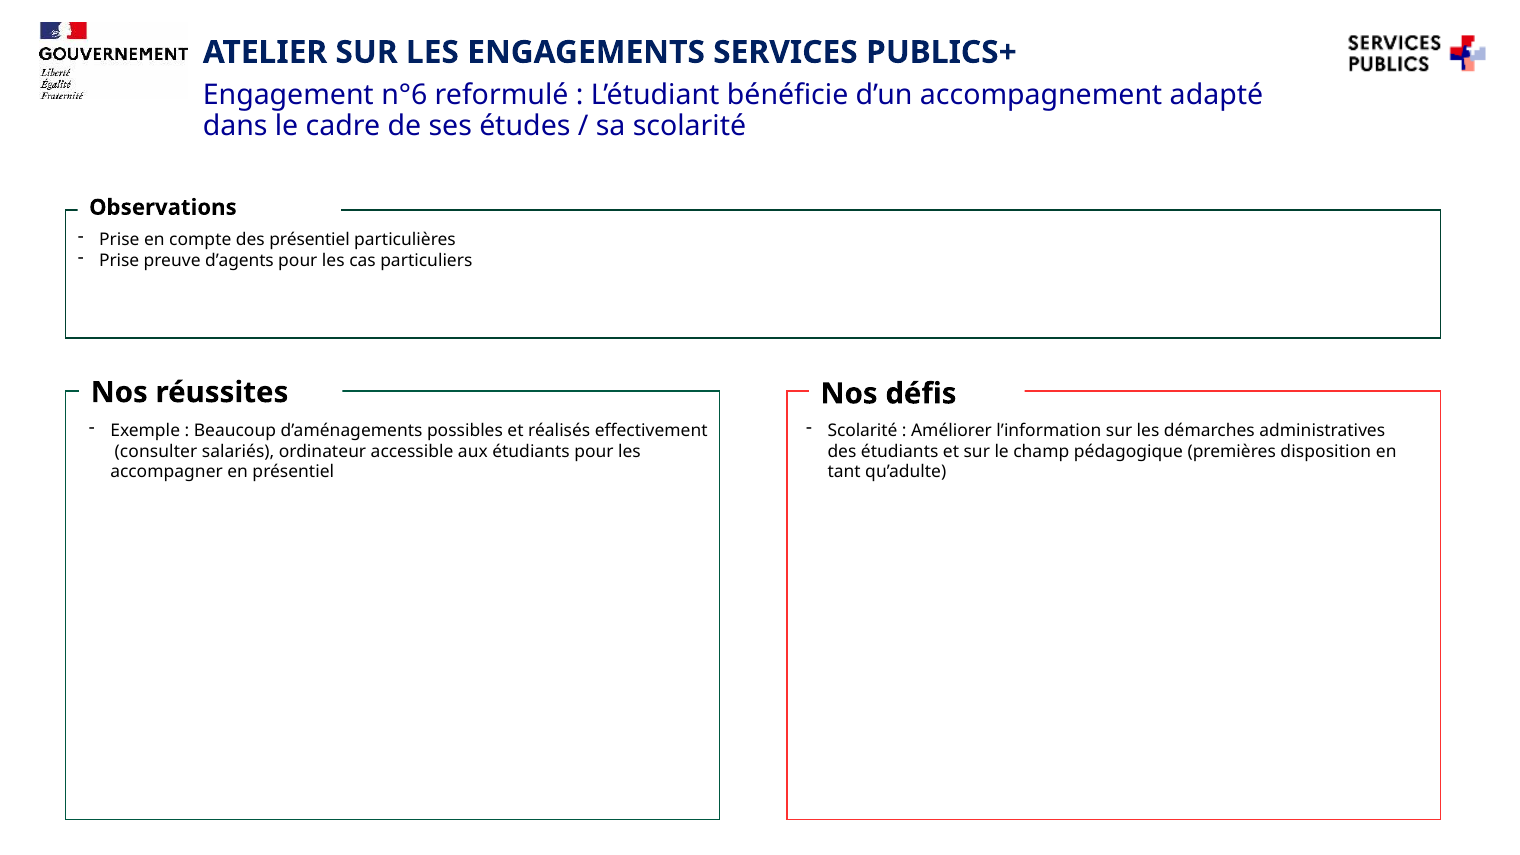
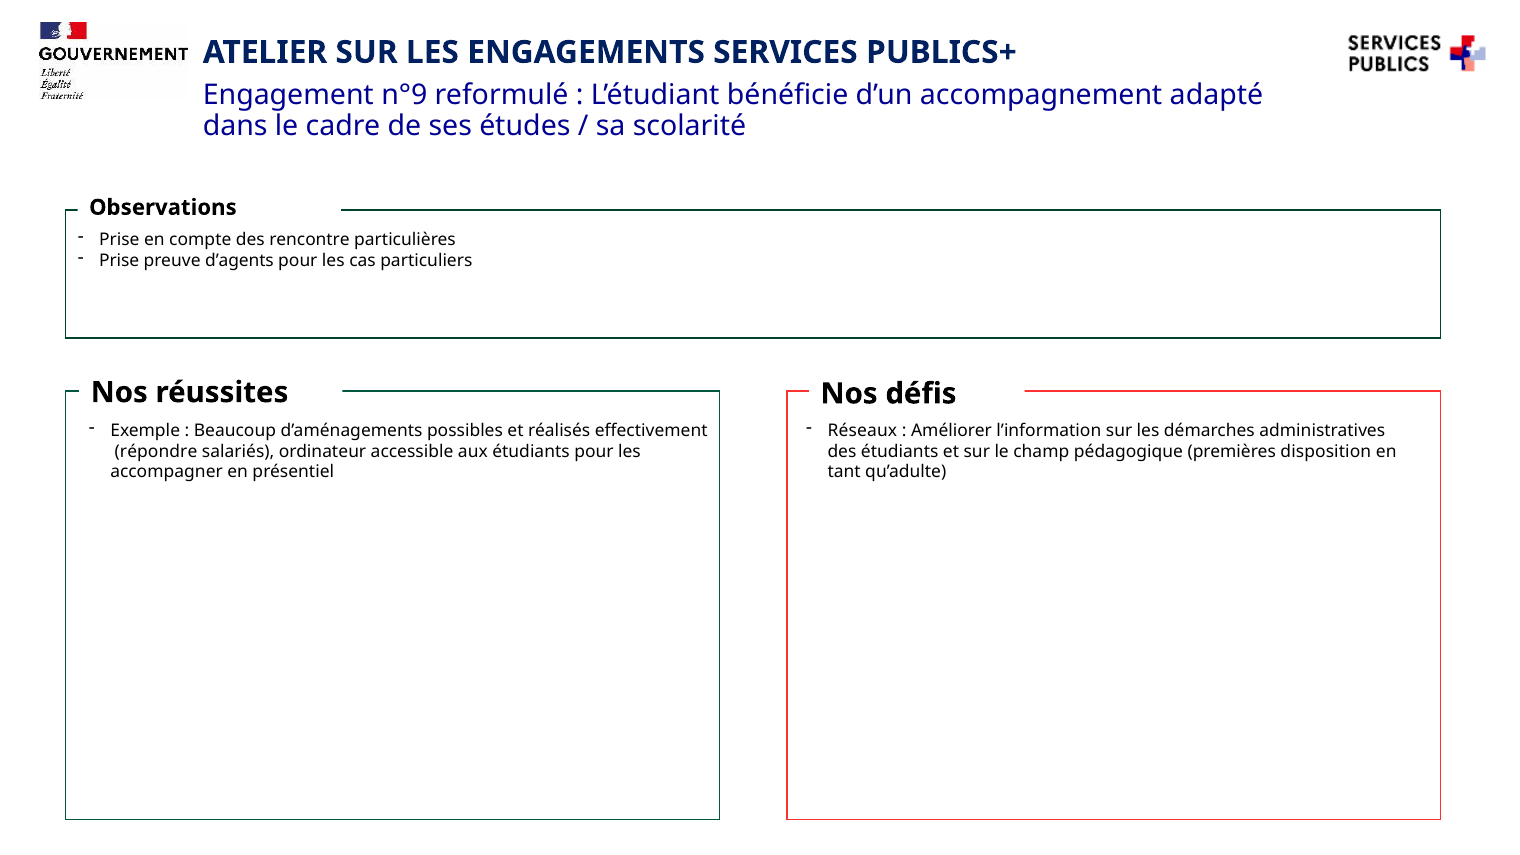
n°6: n°6 -> n°9 (404, 95)
des présentiel: présentiel -> rencontre (309, 239)
Scolarité: Scolarité -> Réseaux (862, 430)
consulter: consulter -> répondre (156, 451)
